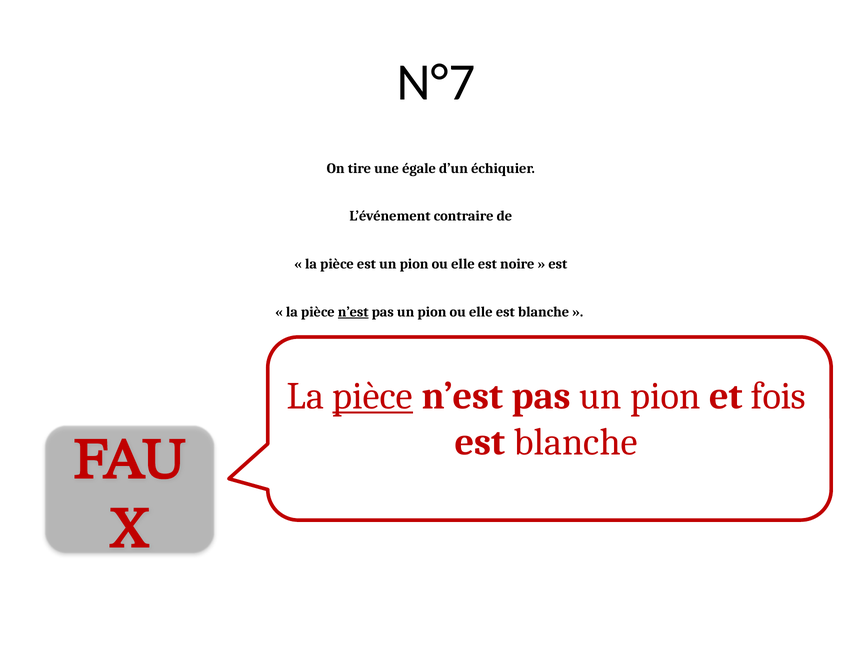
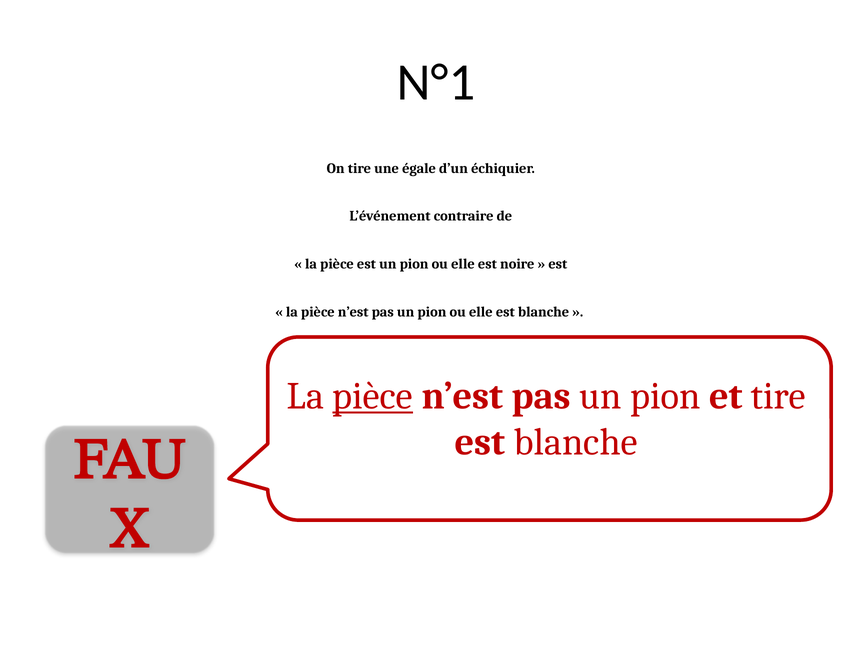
N°7: N°7 -> N°1 (436, 83)
n’est underline: present -> none (353, 312)
et fois: fois -> tire (778, 396)
